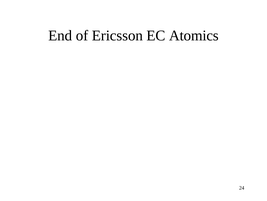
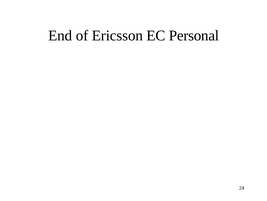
Atomics: Atomics -> Personal (194, 36)
